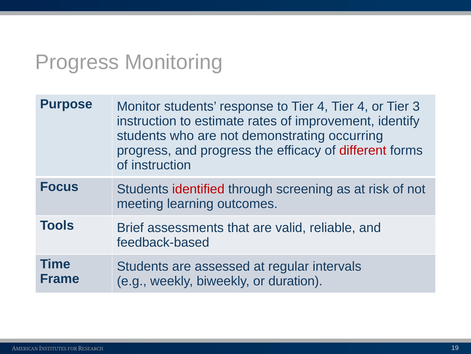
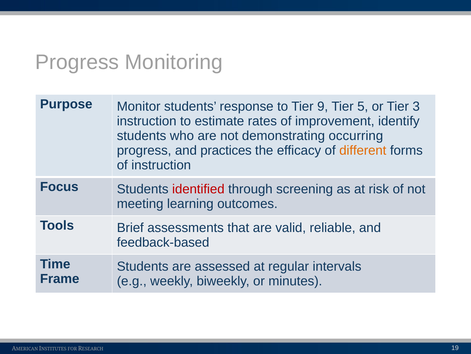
to Tier 4: 4 -> 9 (323, 106)
4: 4 -> 5 (363, 106)
and progress: progress -> practices (226, 150)
different colour: red -> orange (363, 150)
duration: duration -> minutes (295, 281)
